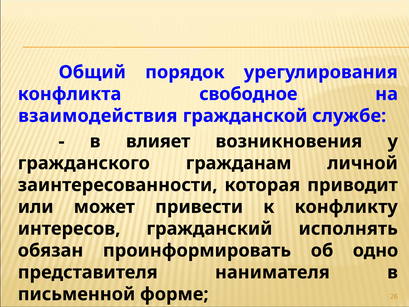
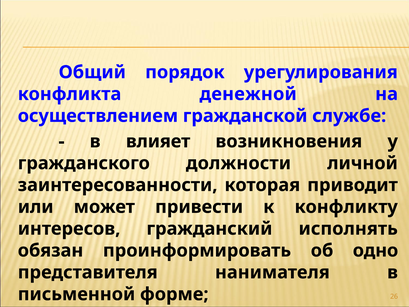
свободное: свободное -> денежной (248, 94)
взаимодействия: взаимодействия -> осуществлением (98, 116)
гражданам: гражданам -> должности (238, 163)
